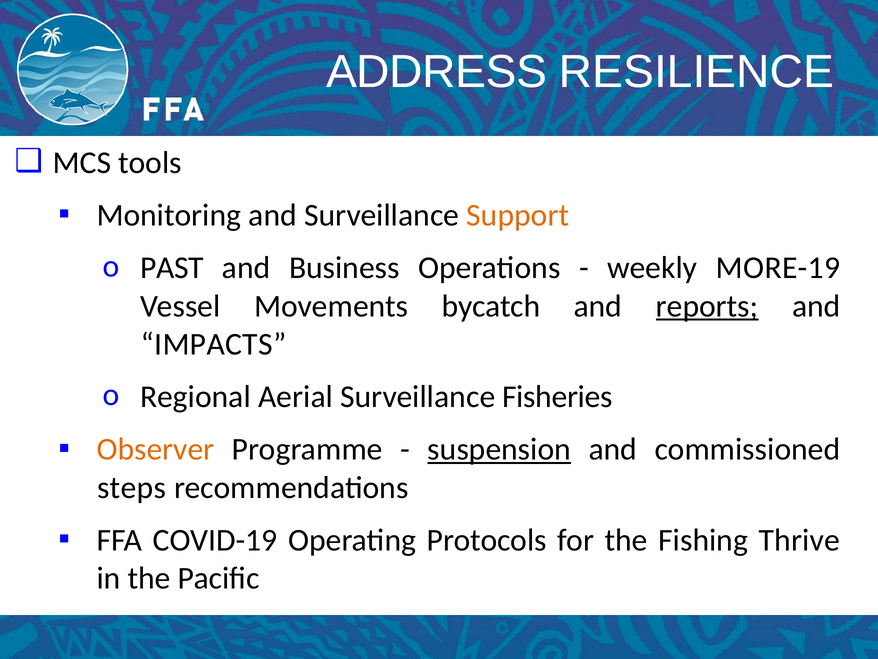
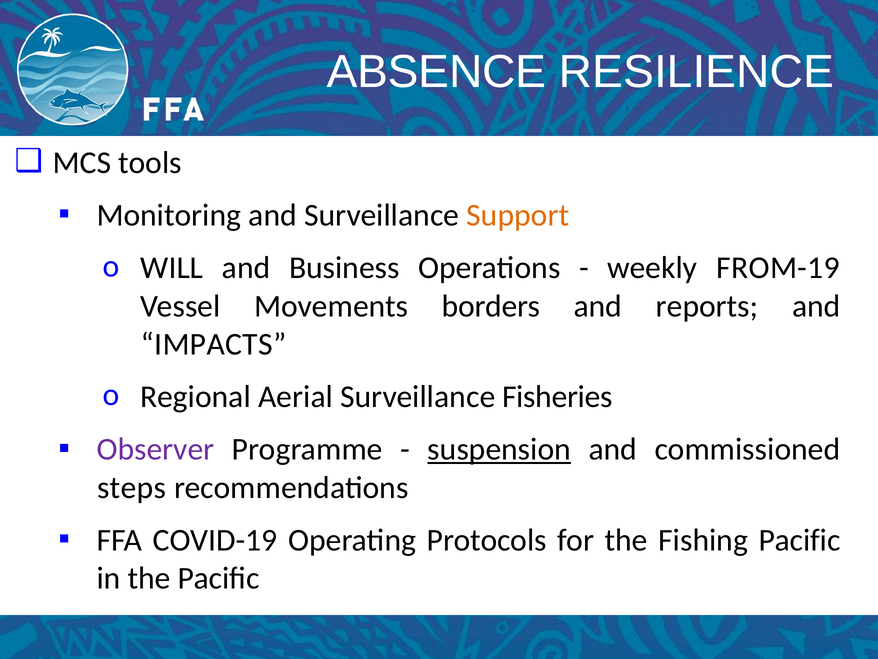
ADDRESS: ADDRESS -> ABSENCE (437, 72)
PAST: PAST -> WILL (172, 268)
MORE-19: MORE-19 -> FROM-19 (778, 268)
bycatch: bycatch -> borders (491, 306)
reports underline: present -> none (707, 306)
Observer colour: orange -> purple (155, 449)
Fishing Thrive: Thrive -> Pacific (800, 540)
